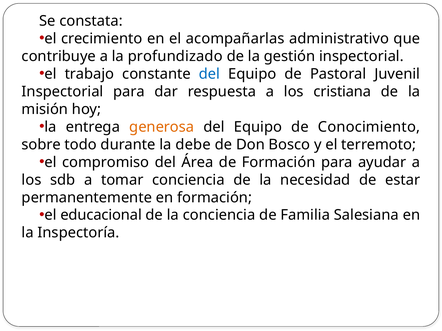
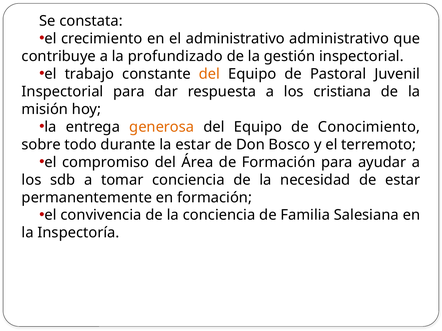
el acompañarlas: acompañarlas -> administrativo (235, 39)
del colour: blue -> orange (209, 74)
la debe: debe -> estar (193, 145)
educacional: educacional -> convivencia (101, 215)
